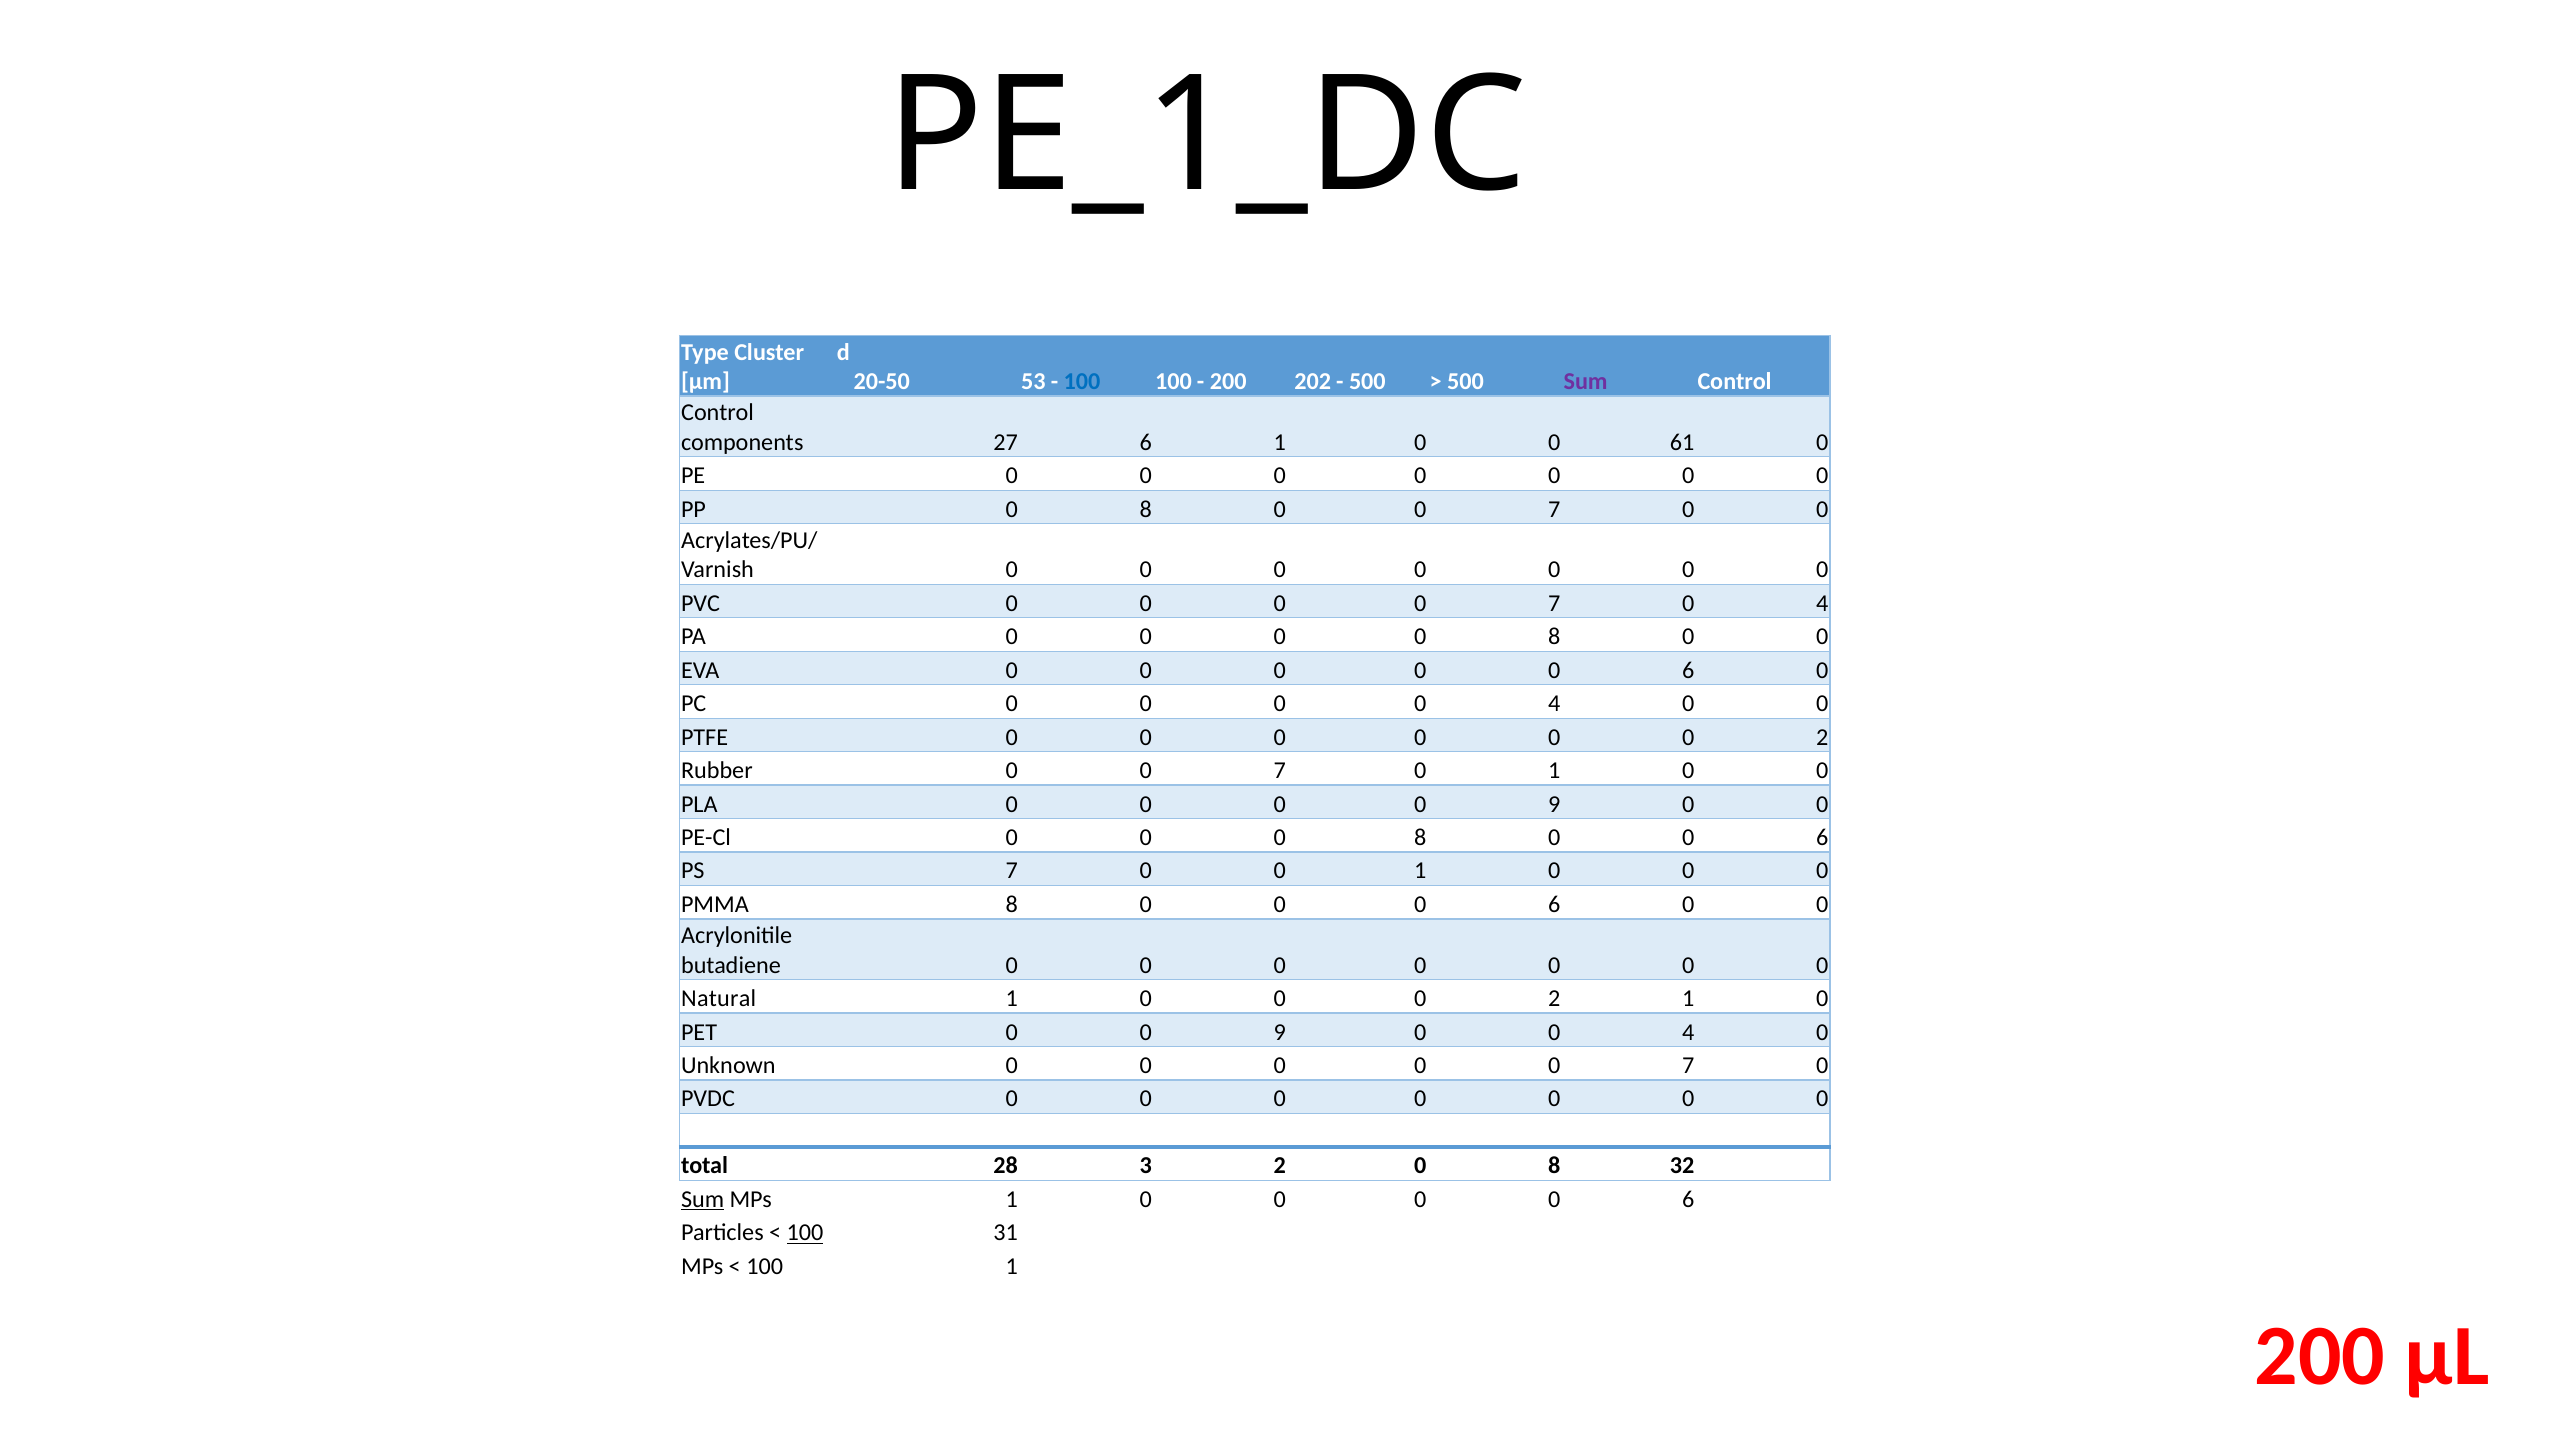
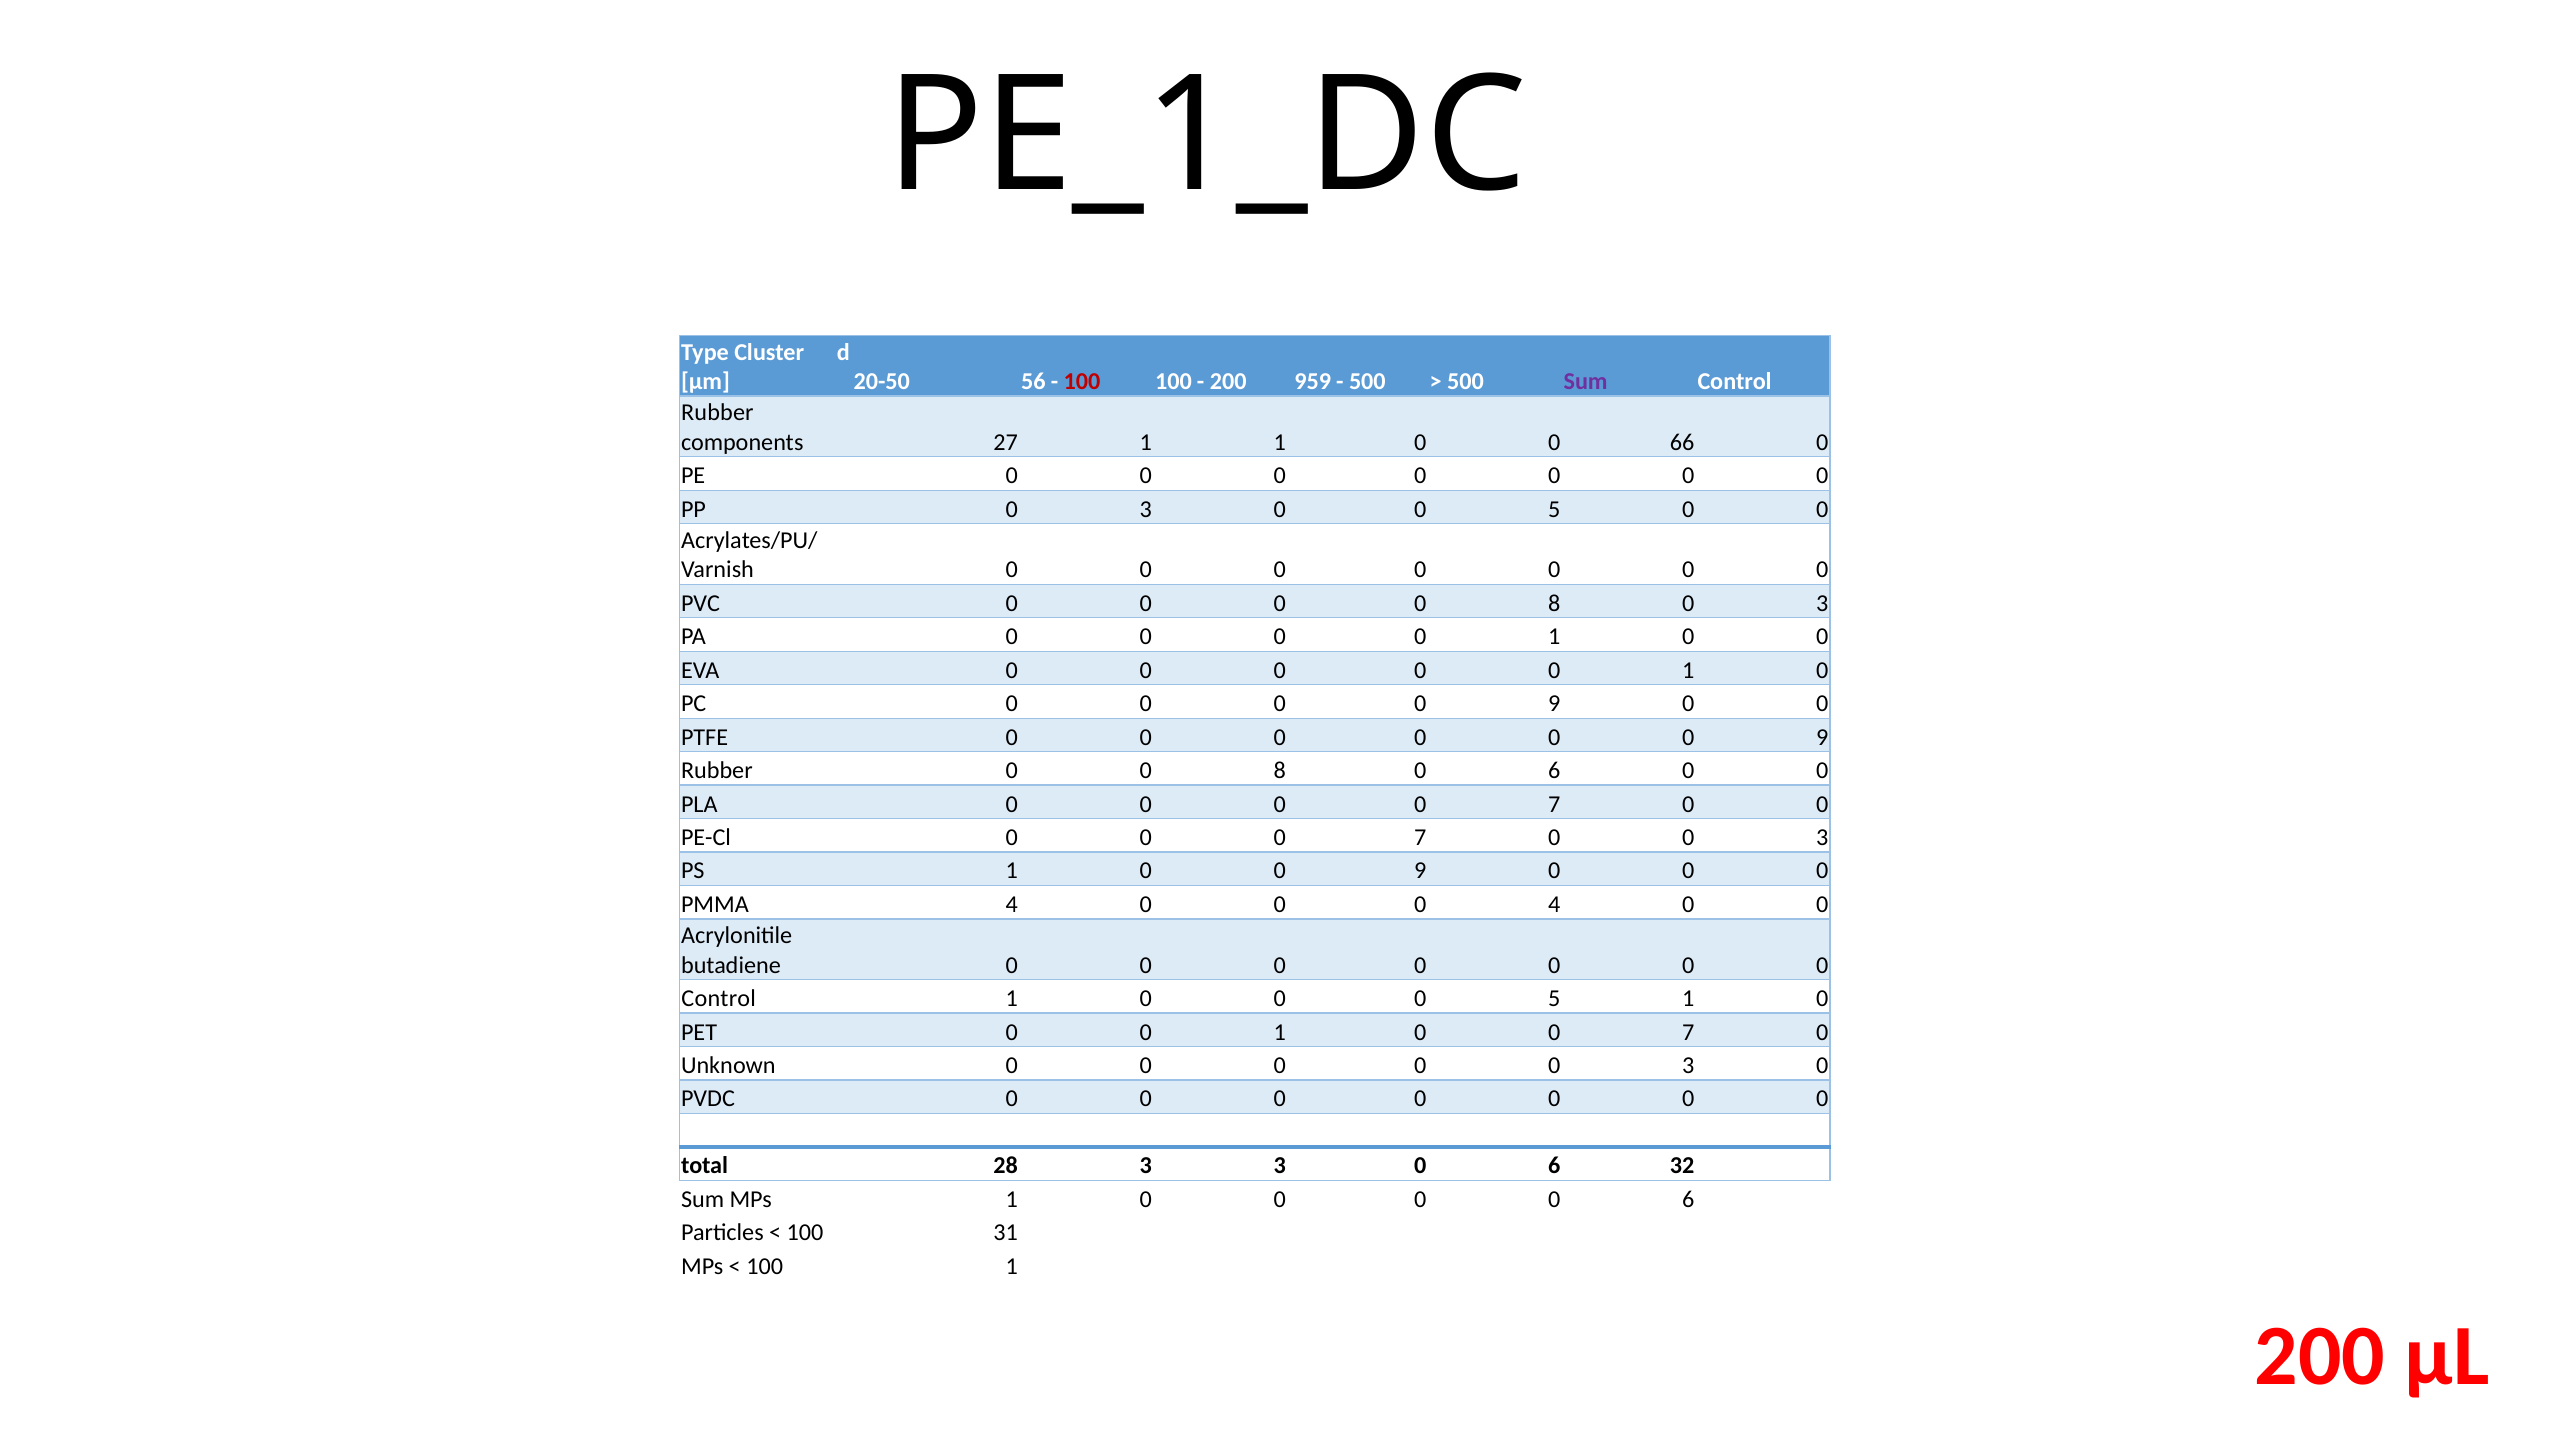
53: 53 -> 56 (1033, 382)
100 colour: blue -> red (1082, 382)
202: 202 -> 959 (1313, 382)
Control: Control -> Rubber (717, 413)
27 6: 6 -> 1 (1146, 442)
61: 61 -> 66 (1682, 442)
PP 0 8: 8 -> 3 (1146, 509)
7: 7 -> 5 (1554, 509)
7: 7 -> 8 (1554, 603)
4: 4 -> 3 (1822, 603)
8: 8 -> 1 (1554, 637)
6: 6 -> 1 (1688, 670)
4: 4 -> 9 (1554, 704)
2: 2 -> 9 (1822, 737)
Rubber 0 0 7: 7 -> 8 (1280, 771)
1: 1 -> 6 (1554, 771)
9: 9 -> 7 (1554, 804)
8: 8 -> 7 (1420, 838)
6: 6 -> 3 (1822, 838)
PS 7: 7 -> 1 (1012, 871)
1: 1 -> 9 (1420, 871)
PMMA 8: 8 -> 4 (1012, 904)
6: 6 -> 4 (1554, 904)
Natural: Natural -> Control (719, 999)
2: 2 -> 5 (1554, 999)
PET 0 0 9: 9 -> 1 (1280, 1032)
4: 4 -> 7 (1688, 1032)
7: 7 -> 3 (1688, 1065)
3 2: 2 -> 3 (1280, 1166)
8: 8 -> 6 (1554, 1166)
Sum underline: present -> none (703, 1199)
100 underline: present -> none (805, 1233)
